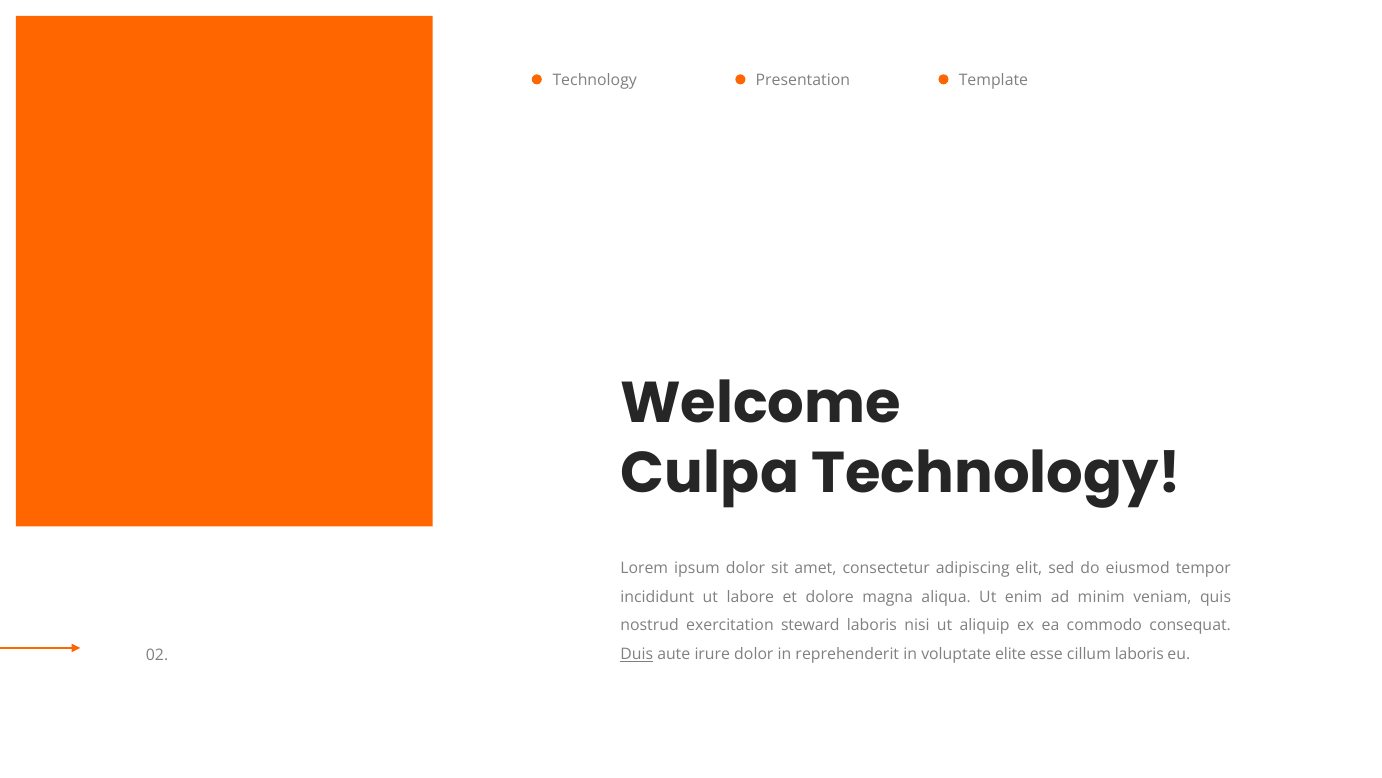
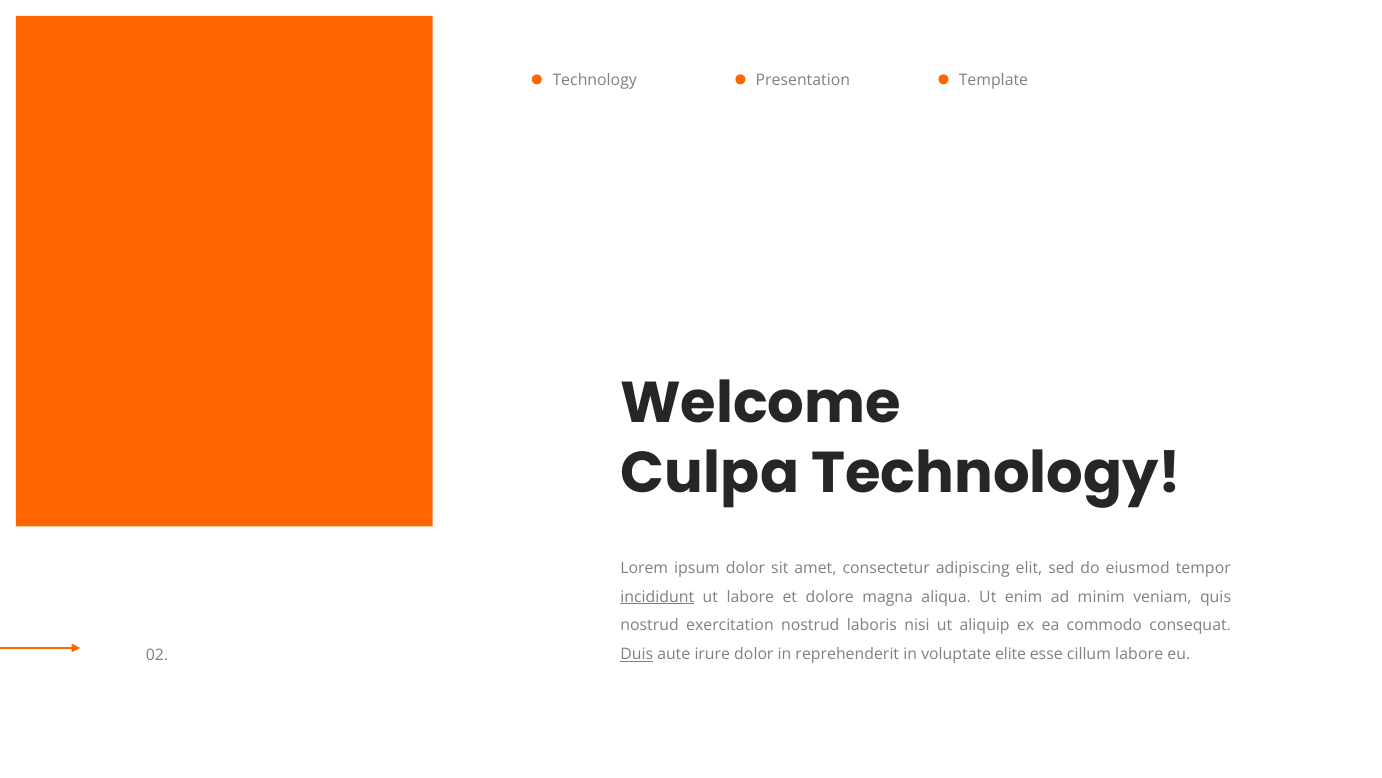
incididunt underline: none -> present (657, 597)
exercitation steward: steward -> nostrud (810, 625)
cillum laboris: laboris -> labore (1139, 654)
